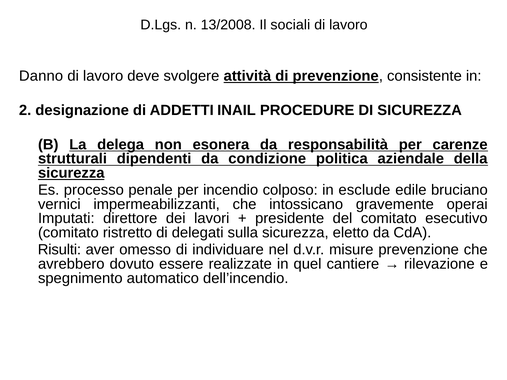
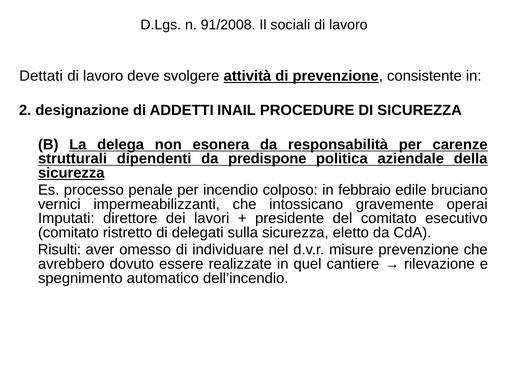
13/2008: 13/2008 -> 91/2008 (228, 25)
Danno: Danno -> Dettati (41, 76)
condizione: condizione -> predispone (267, 159)
esclude: esclude -> febbraio (365, 190)
